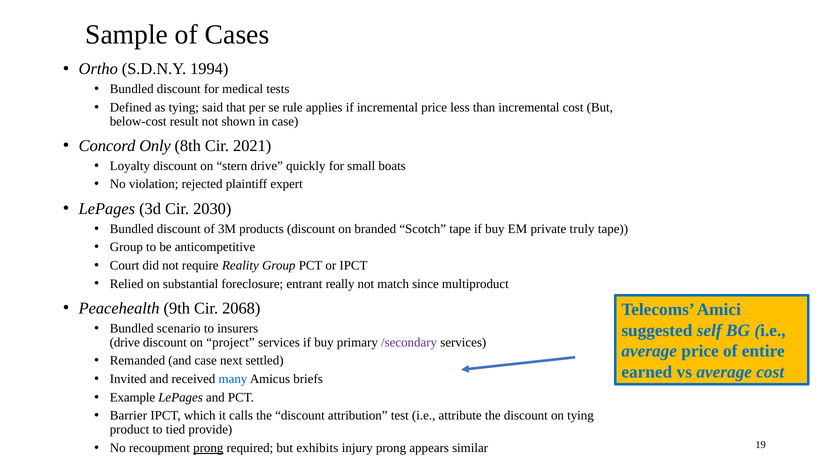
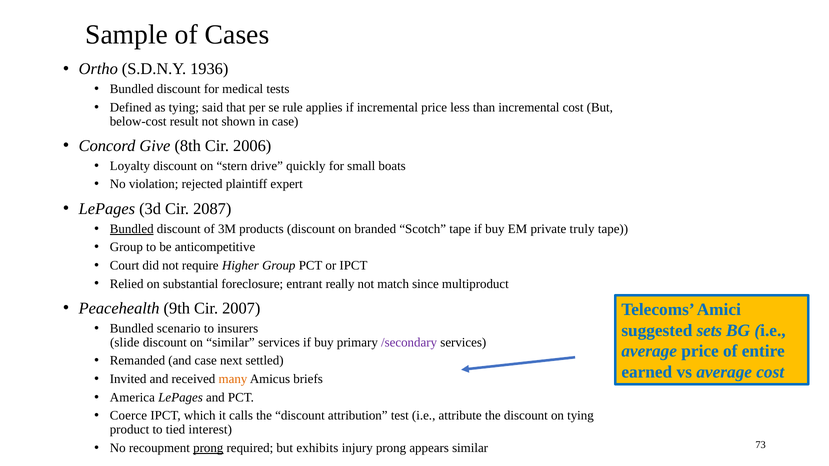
1994: 1994 -> 1936 (209, 69)
Only: Only -> Give (155, 146)
2021: 2021 -> 2006 (252, 146)
2030: 2030 -> 2087 (212, 209)
Bundled underline: none -> present (132, 229)
Reality: Reality -> Higher (240, 266)
2068: 2068 -> 2007 (241, 308)
self: self -> sets (709, 331)
drive: drive -> slide (125, 343)
on project: project -> similar (231, 343)
many colour: blue -> orange (233, 379)
Example: Example -> America (132, 398)
Barrier: Barrier -> Coerce (128, 416)
provide: provide -> interest (210, 430)
19: 19 -> 73 (761, 445)
